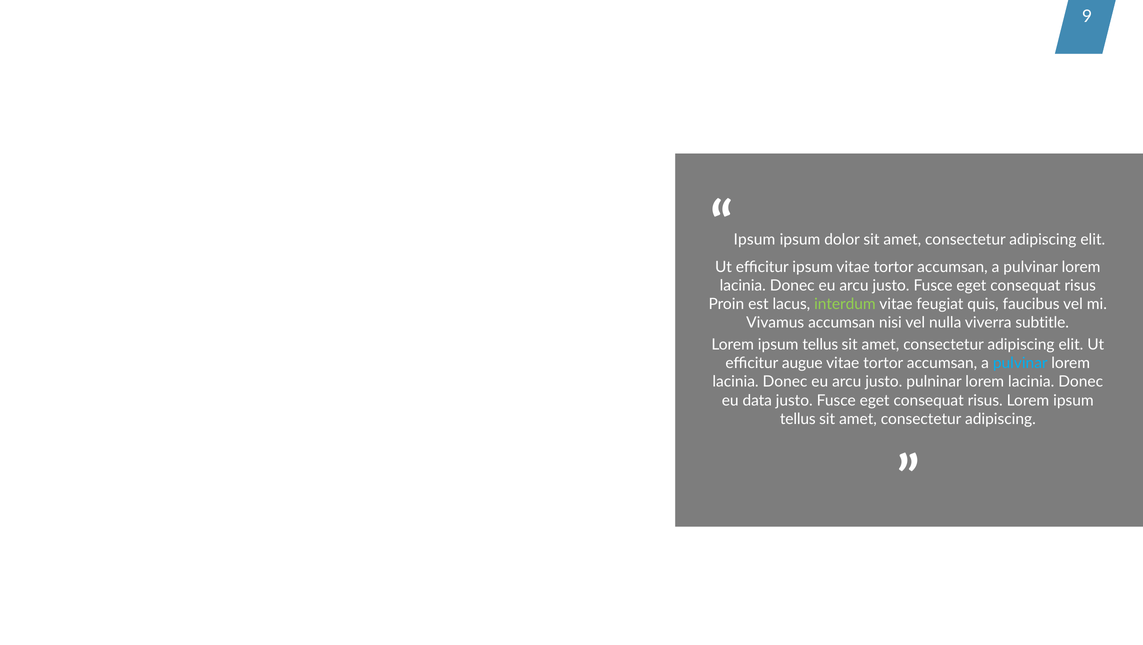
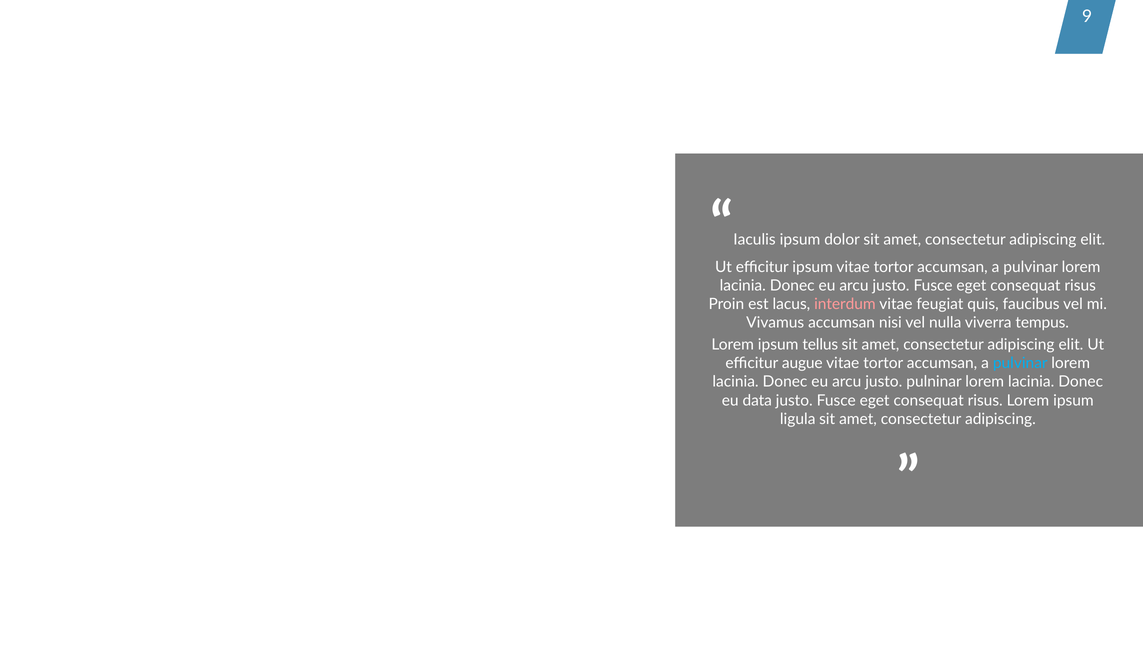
Ipsum: Ipsum -> Iaculis (755, 239)
interdum colour: light green -> pink (845, 304)
subtitle: subtitle -> tempus (1042, 323)
tellus: tellus -> ligula (798, 419)
